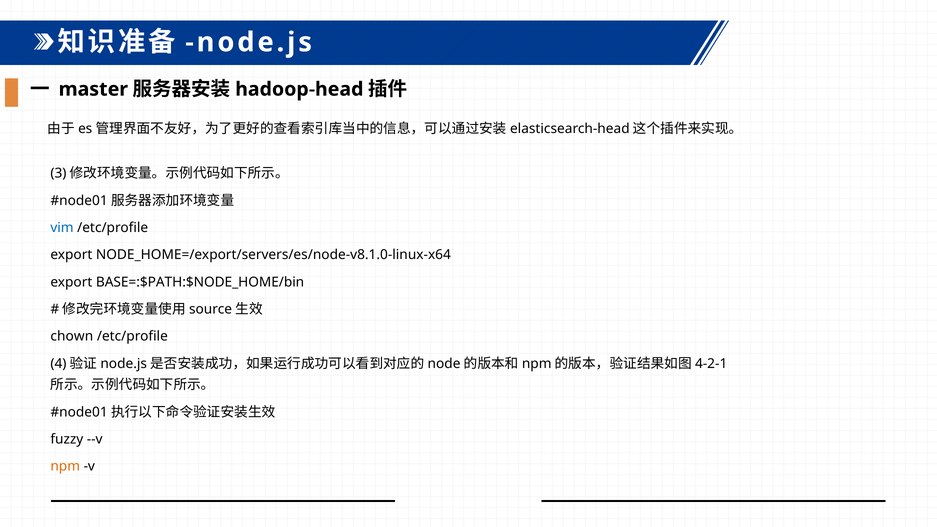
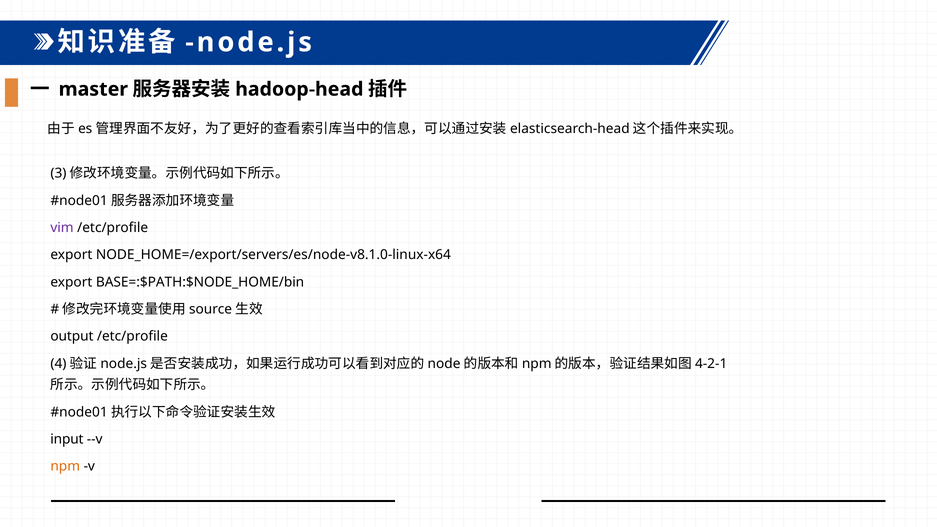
vim colour: blue -> purple (62, 228)
chown: chown -> output (72, 336)
fuzzy: fuzzy -> input (67, 439)
